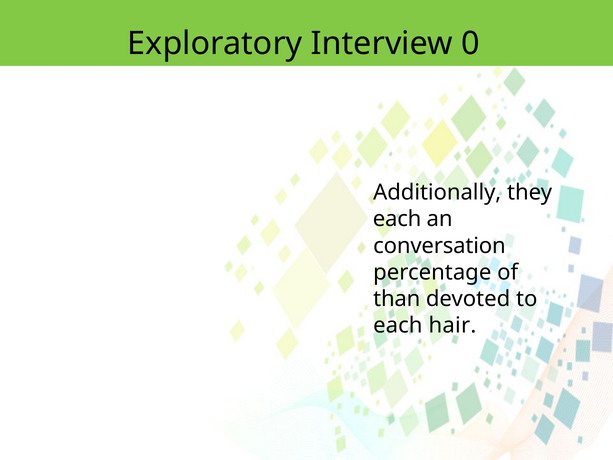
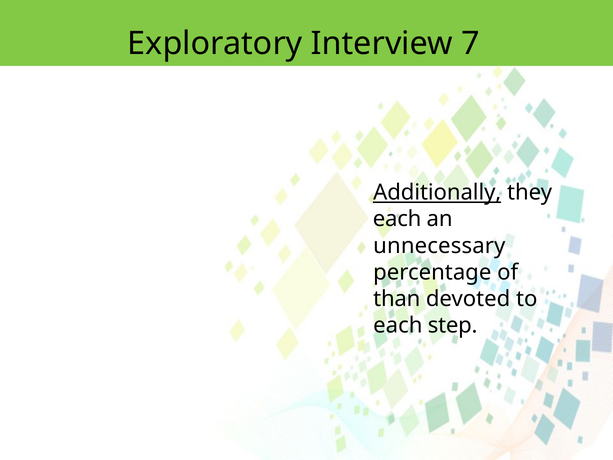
0: 0 -> 7 (471, 44)
Additionally underline: none -> present (437, 193)
conversation: conversation -> unnecessary (439, 246)
hair: hair -> step (453, 325)
